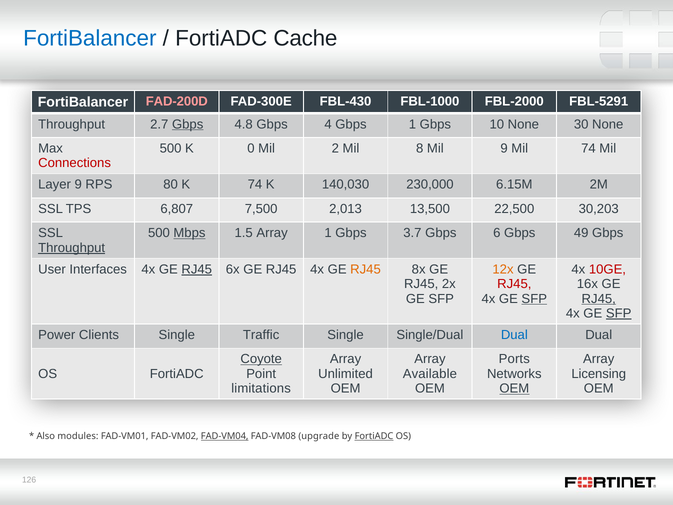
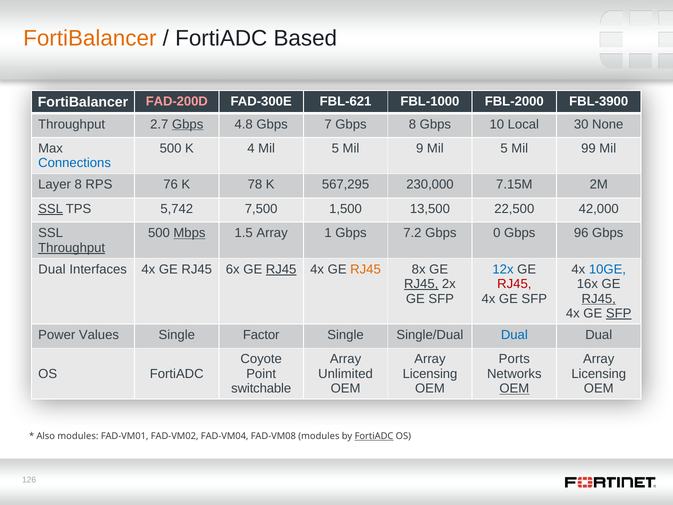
FortiBalancer colour: blue -> orange (90, 39)
Cache: Cache -> Based (305, 39)
FBL-430: FBL-430 -> FBL-621 (346, 102)
FBL-5291: FBL-5291 -> FBL-3900 (599, 102)
4: 4 -> 7 (328, 124)
Gbps 1: 1 -> 8 (412, 124)
10 None: None -> Local (523, 124)
0: 0 -> 4 (251, 148)
2: 2 -> 5 (335, 148)
8: 8 -> 9 (420, 148)
9: 9 -> 5 (504, 148)
Mil 74: 74 -> 99 (588, 148)
Connections colour: red -> blue (75, 163)
Layer 9: 9 -> 8 (78, 185)
80: 80 -> 76 (171, 185)
K 74: 74 -> 78 (255, 185)
140,030: 140,030 -> 567,295 (346, 185)
6.15M: 6.15M -> 7.15M (514, 185)
SSL underline: none -> present (51, 209)
6,807: 6,807 -> 5,742 (177, 209)
2,013: 2,013 -> 1,500 (346, 209)
30,203: 30,203 -> 42,000 (599, 209)
3.7: 3.7 -> 7.2 (412, 233)
6: 6 -> 0 (497, 233)
49: 49 -> 96 (581, 233)
User: User -> Dual (52, 269)
RJ45 underline: present -> none (197, 269)
RJ45 underline: none -> present (281, 269)
12x colour: orange -> blue (503, 269)
10GE colour: red -> blue (607, 269)
RJ45 underline: none -> present (421, 284)
SFP underline: present -> none (534, 299)
Clients: Clients -> Values (99, 335)
Traffic: Traffic -> Factor (261, 335)
Coyote underline: present -> none (261, 359)
Available: Available -> Licensing (430, 374)
limitations: limitations -> switchable (261, 388)
FAD-VM04 underline: present -> none (225, 436)
FAD-VM08 upgrade: upgrade -> modules (319, 436)
